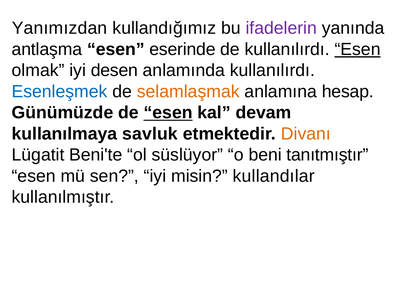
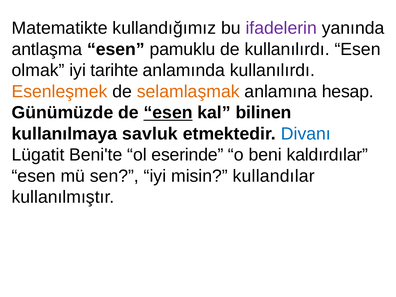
Yanımızdan: Yanımızdan -> Matematikte (60, 28)
eserinde: eserinde -> pamuklu (182, 49)
Esen underline: present -> none (358, 49)
desen: desen -> tarihte (114, 70)
Esenleşmek colour: blue -> orange (60, 92)
devam: devam -> bilinen (263, 113)
Divanı colour: orange -> blue (306, 134)
süslüyor: süslüyor -> eserinde (187, 155)
tanıtmıştır: tanıtmıştır -> kaldırdılar (327, 155)
